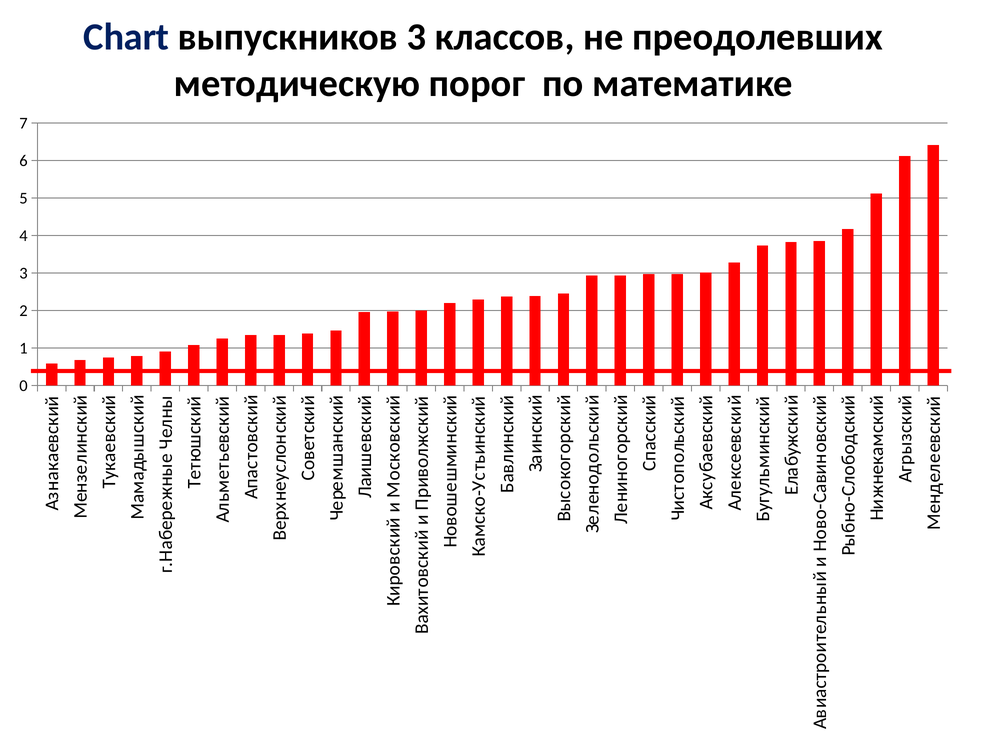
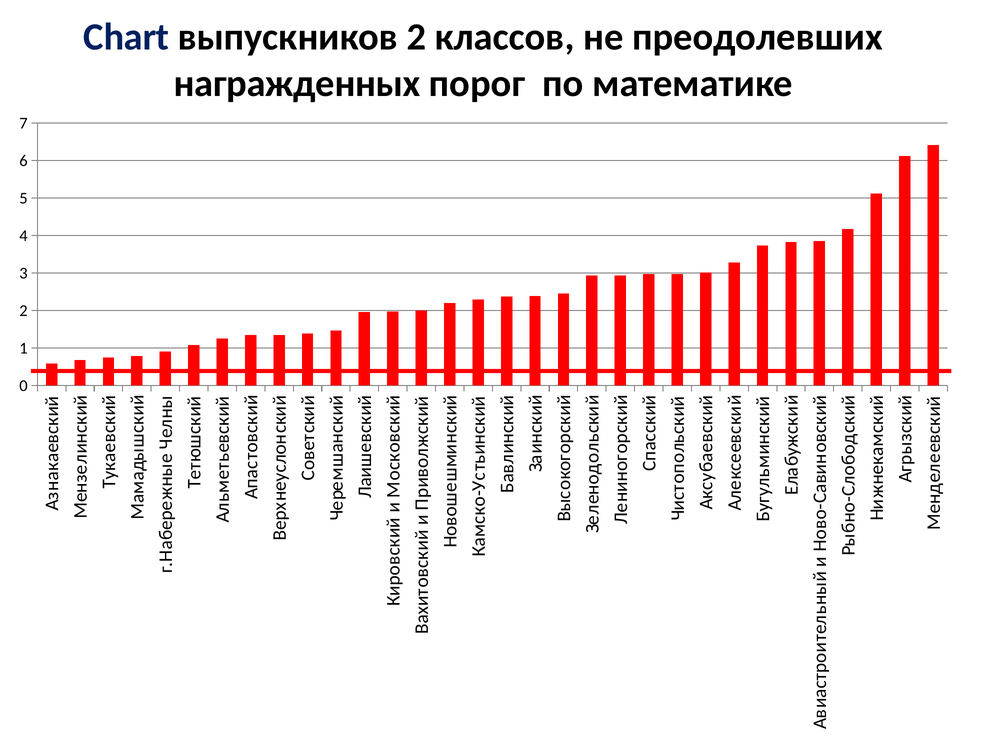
выпускников 3: 3 -> 2 (416, 37)
методическую: методическую -> награжденных (297, 84)
